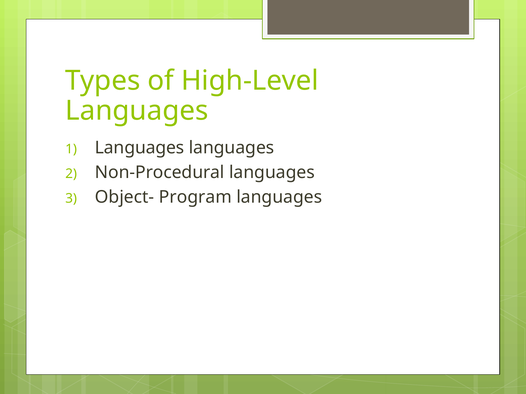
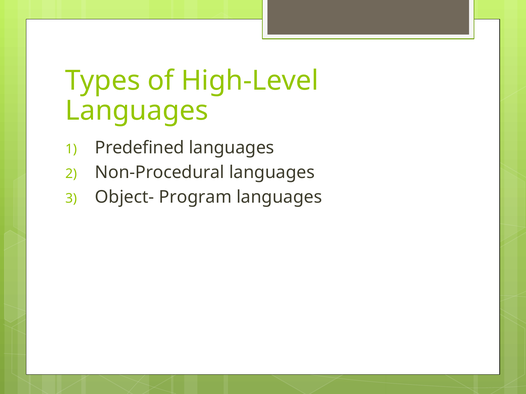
Languages: Languages -> Predefined (140, 148)
